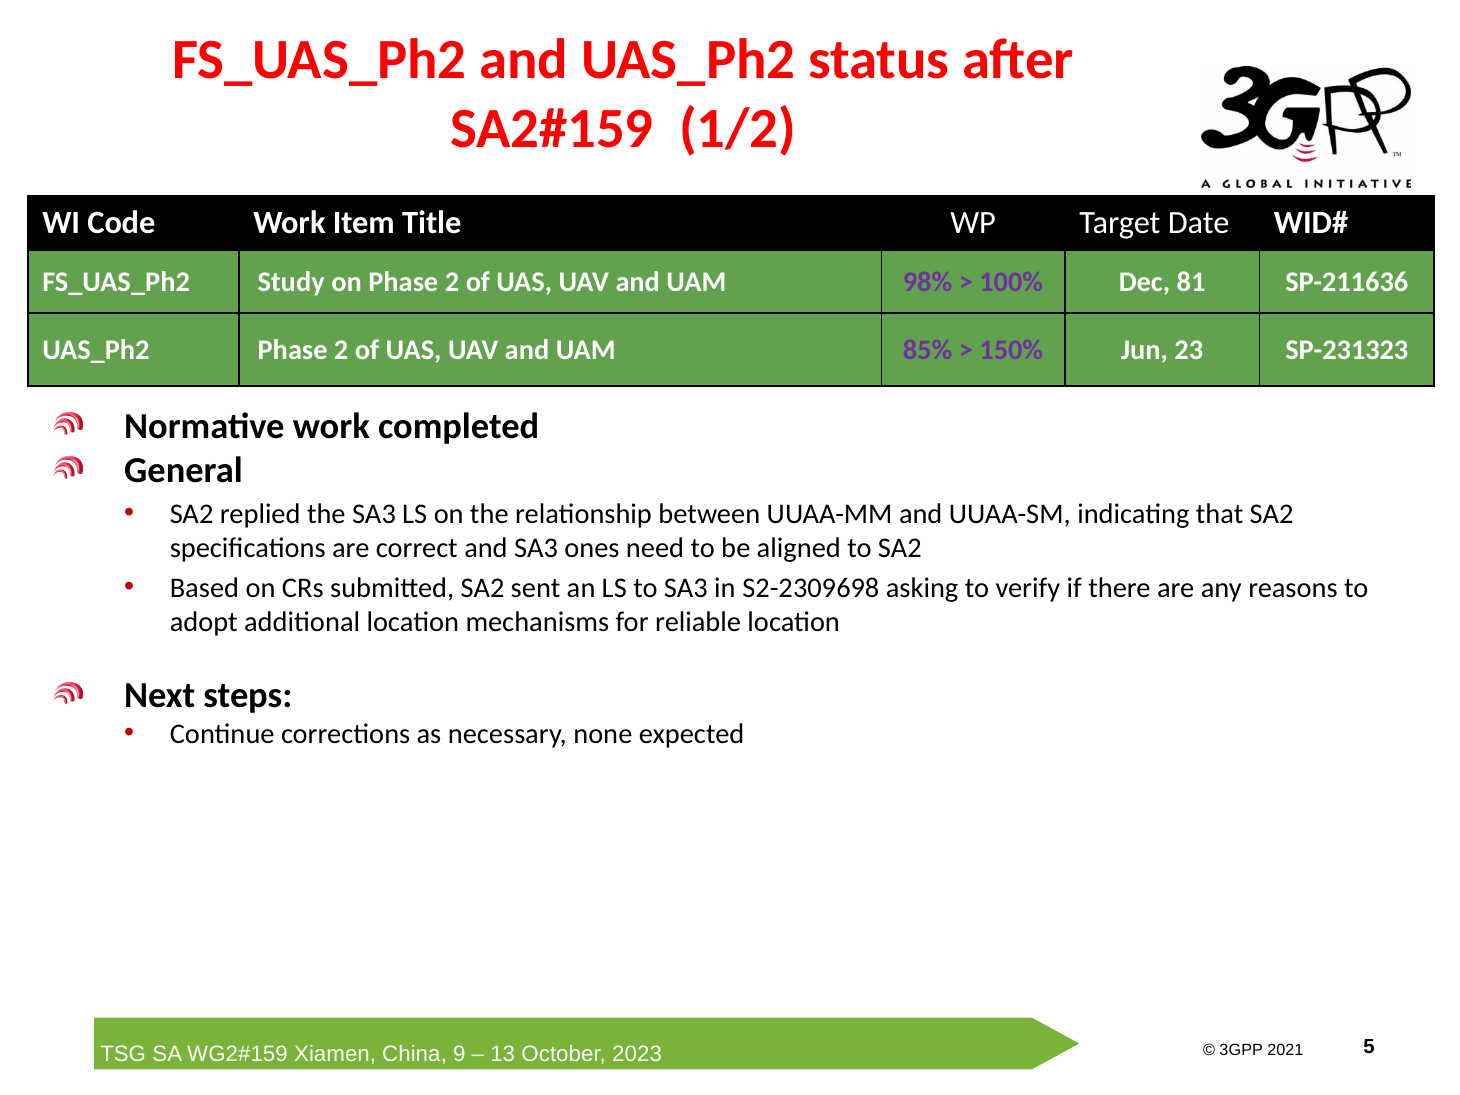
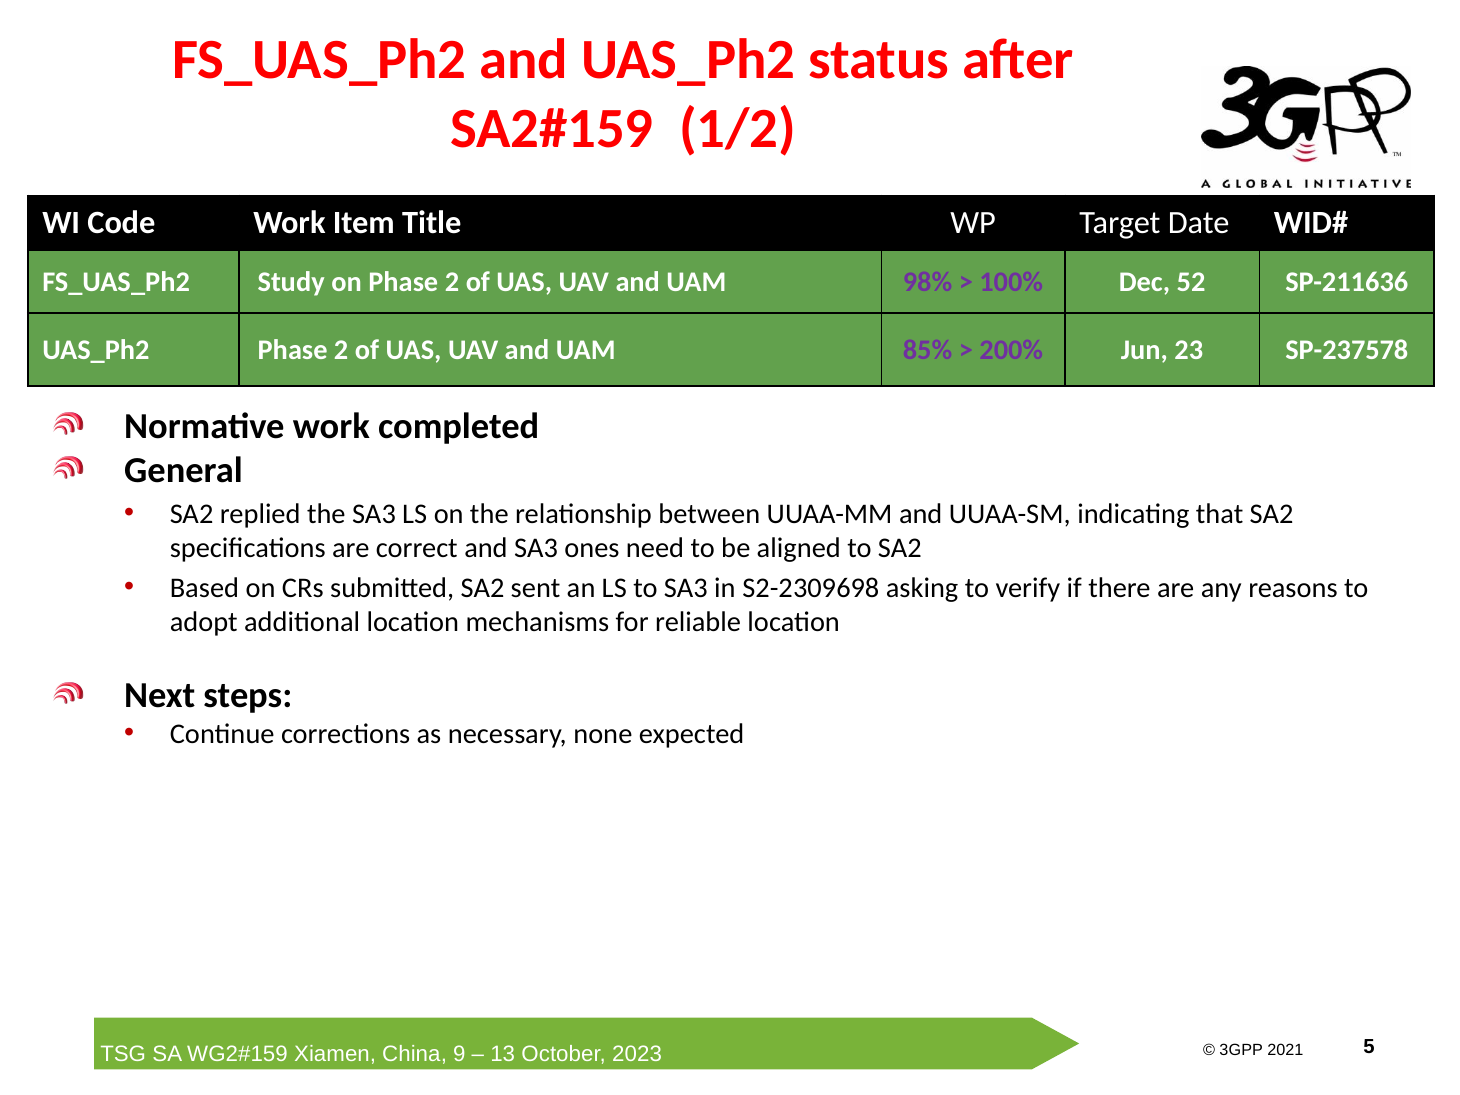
81: 81 -> 52 (1191, 282)
150%: 150% -> 200% (1011, 350)
SP-231323: SP-231323 -> SP-237578 (1347, 350)
